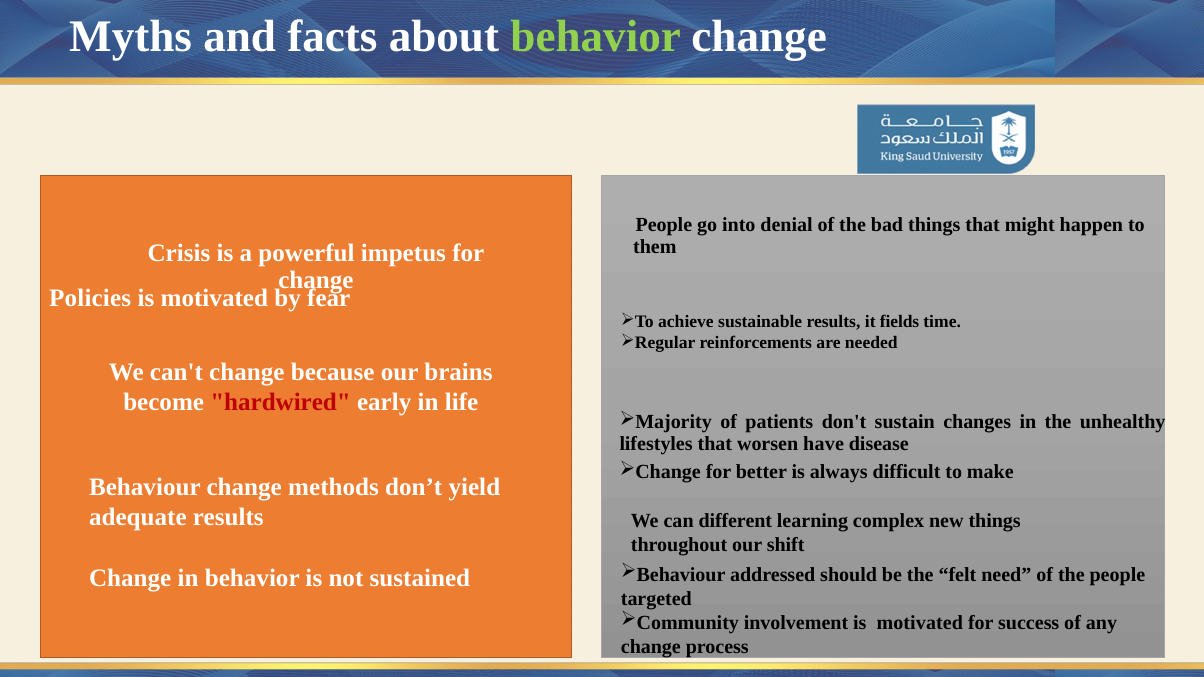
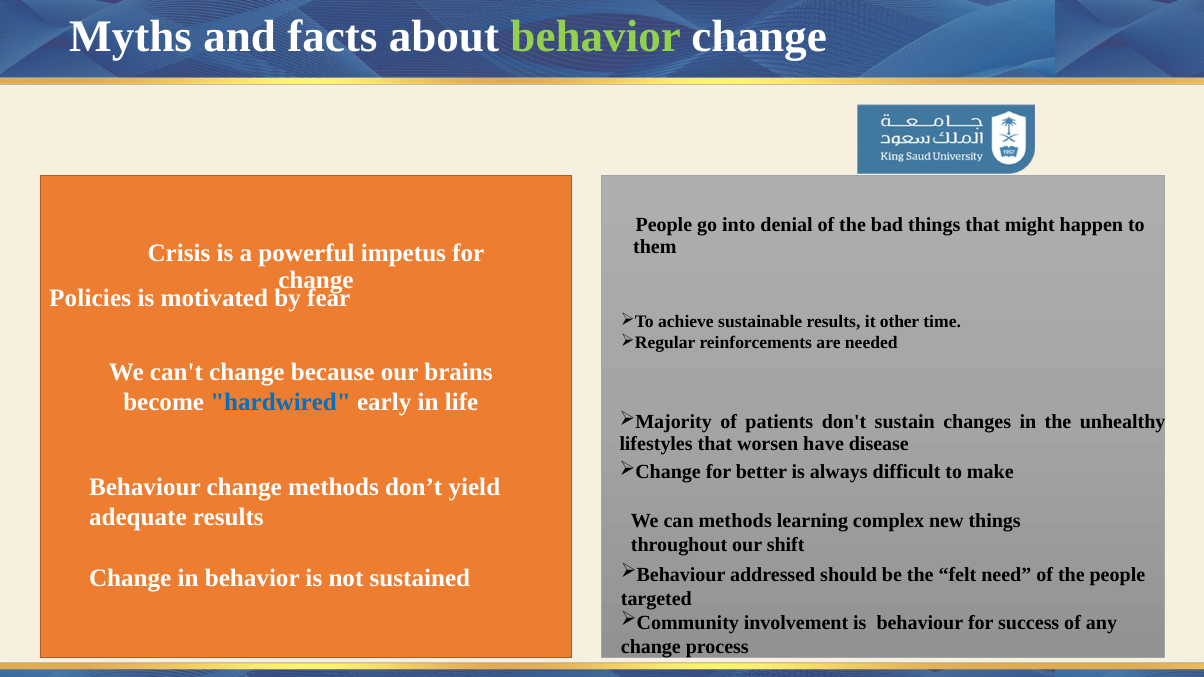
fields: fields -> other (900, 322)
hardwired colour: red -> blue (281, 402)
can different: different -> methods (735, 521)
involvement is motivated: motivated -> behaviour (920, 623)
